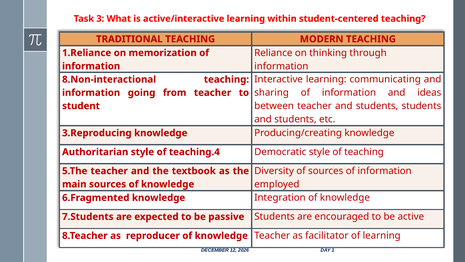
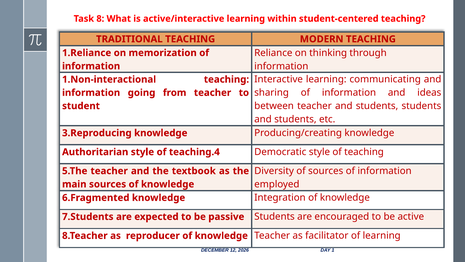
3: 3 -> 8 (100, 19)
8.Non-interactional: 8.Non-interactional -> 1.Non-interactional (109, 79)
